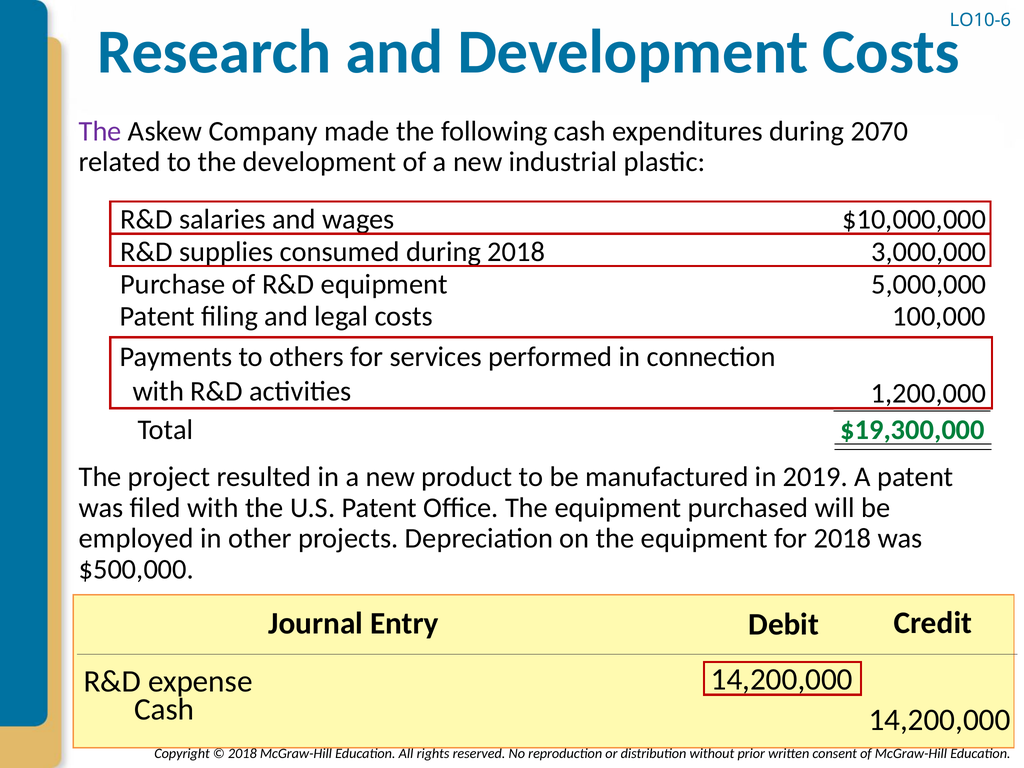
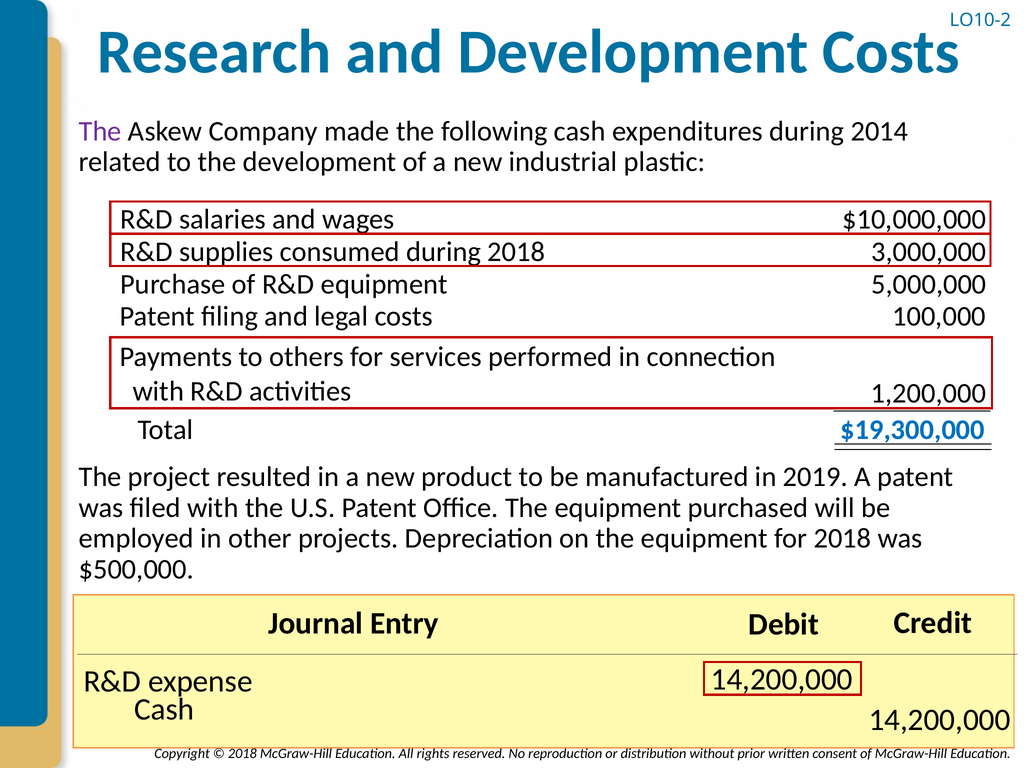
LO10-6: LO10-6 -> LO10-2 (980, 20)
2070: 2070 -> 2014 (879, 131)
$19,300,000 colour: green -> blue (913, 430)
